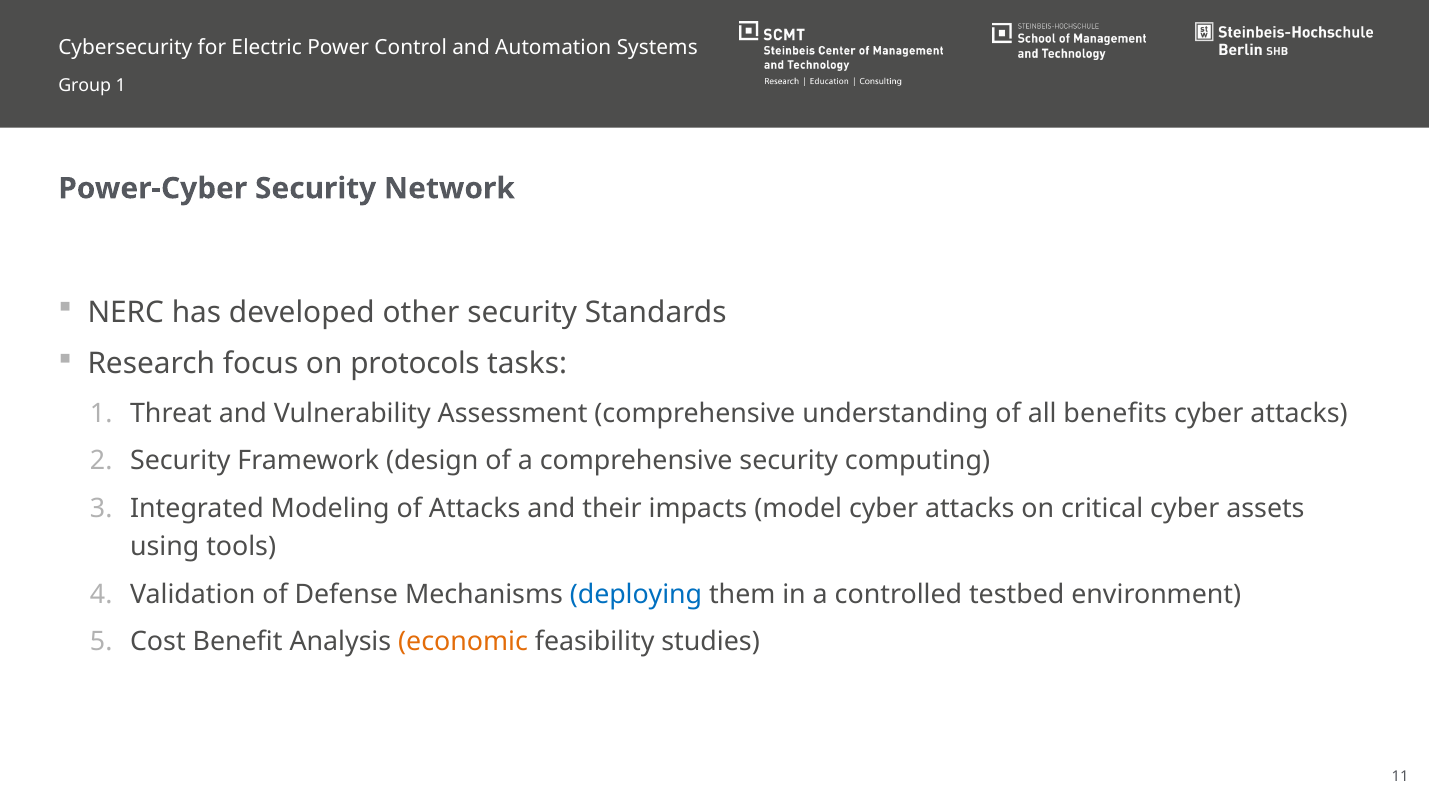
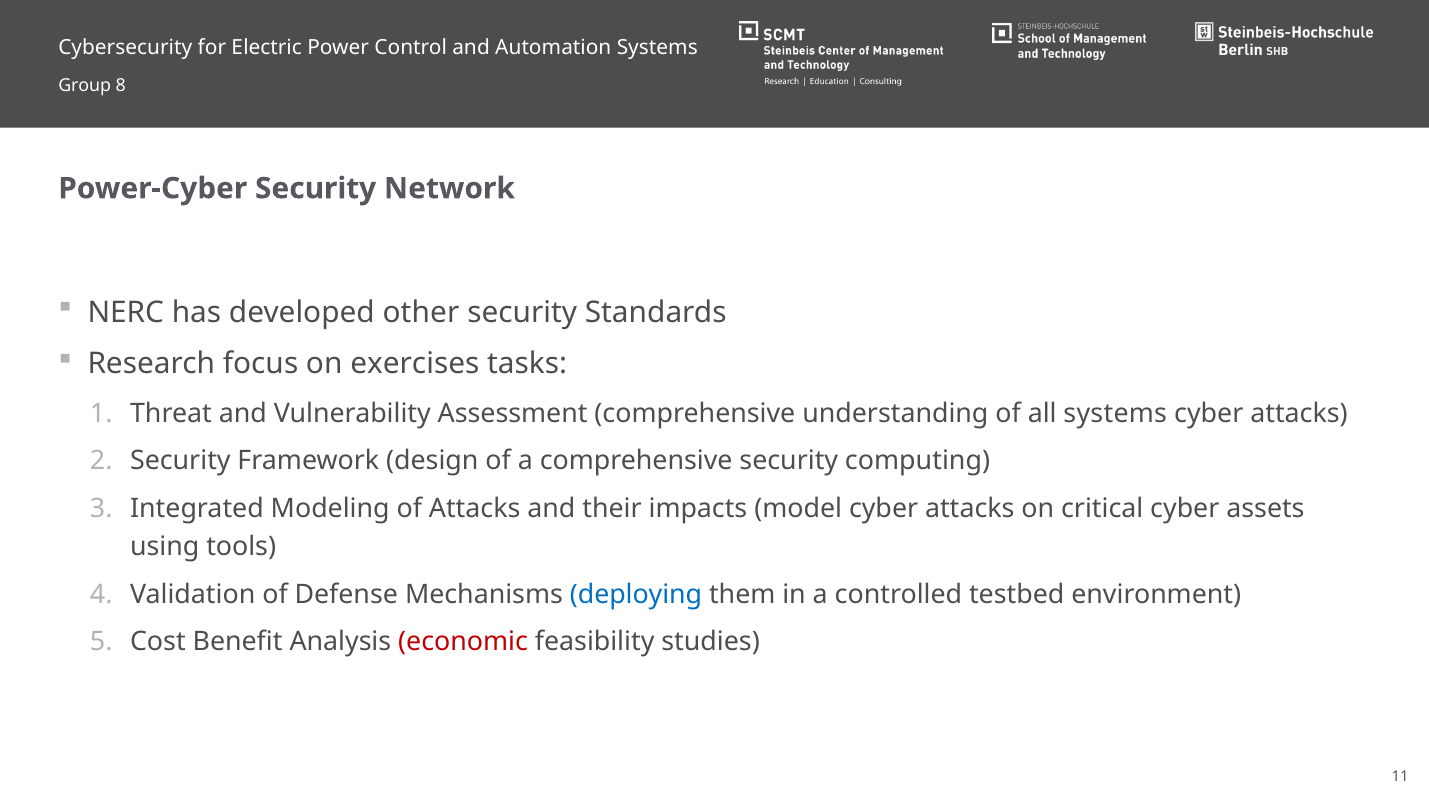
Group 1: 1 -> 8 (121, 85)
protocols: protocols -> exercises (415, 364)
all benefits: benefits -> systems (1115, 413)
economic colour: orange -> red (463, 642)
